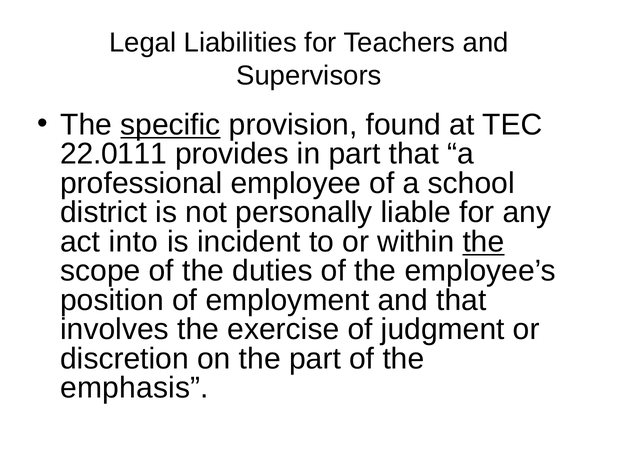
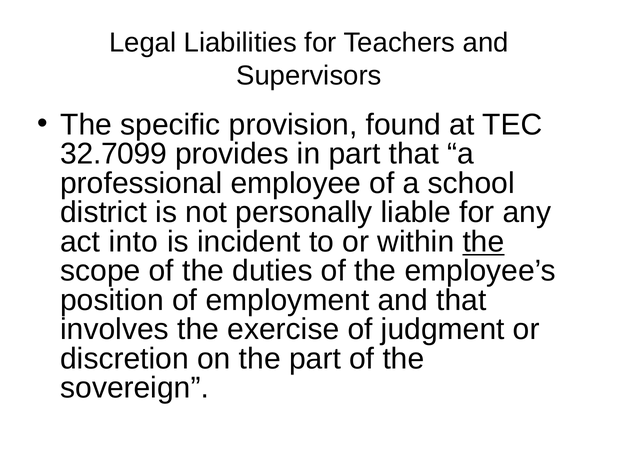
specific underline: present -> none (170, 125)
22.0111: 22.0111 -> 32.7099 (114, 154)
emphasis: emphasis -> sovereign (135, 387)
